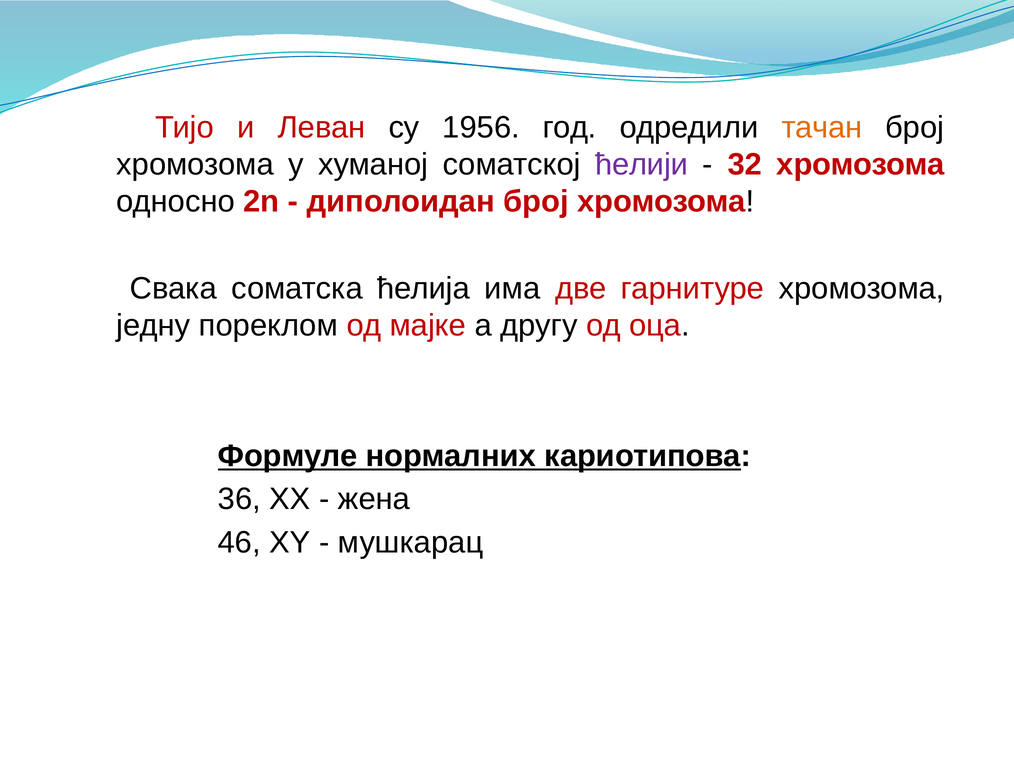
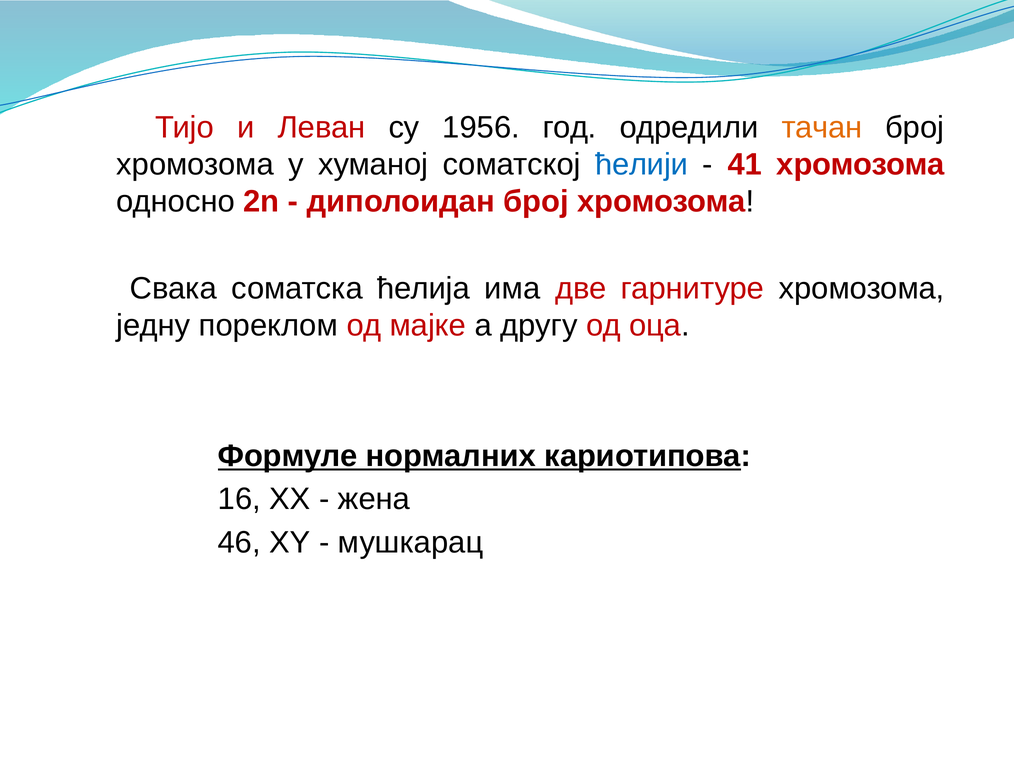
ћелији colour: purple -> blue (642, 164)
32: 32 -> 41 (745, 164)
36: 36 -> 16 (239, 499)
